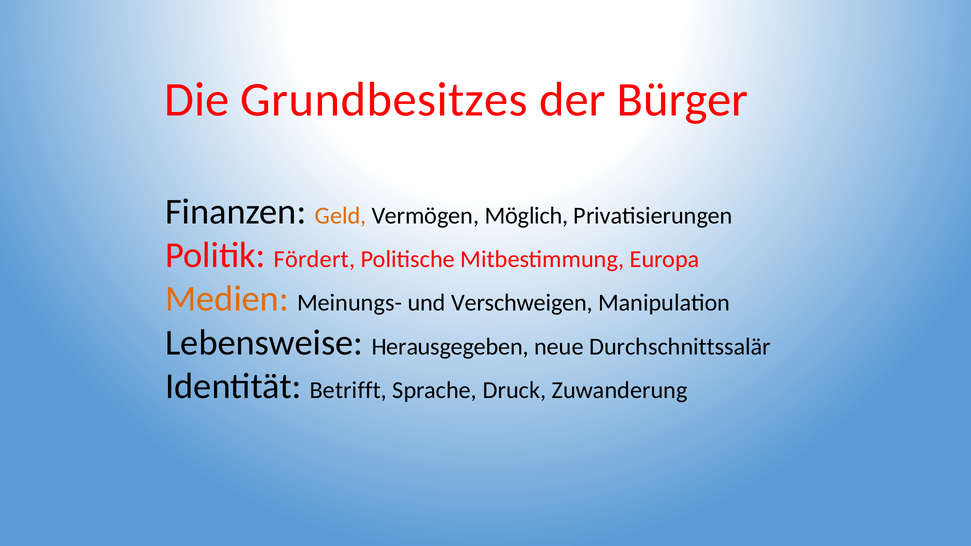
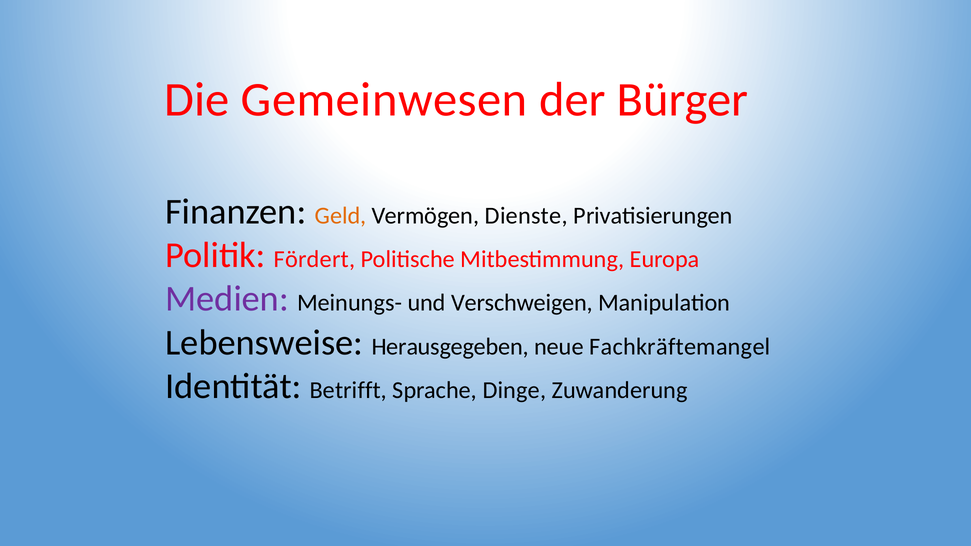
Grundbesitzes: Grundbesitzes -> Gemeinwesen (384, 100)
Möglich: Möglich -> Dienste (526, 216)
Medien colour: orange -> purple (227, 299)
Durchschnittssalär: Durchschnittssalär -> Fachkräftemangel (680, 347)
Druck: Druck -> Dinge (514, 390)
